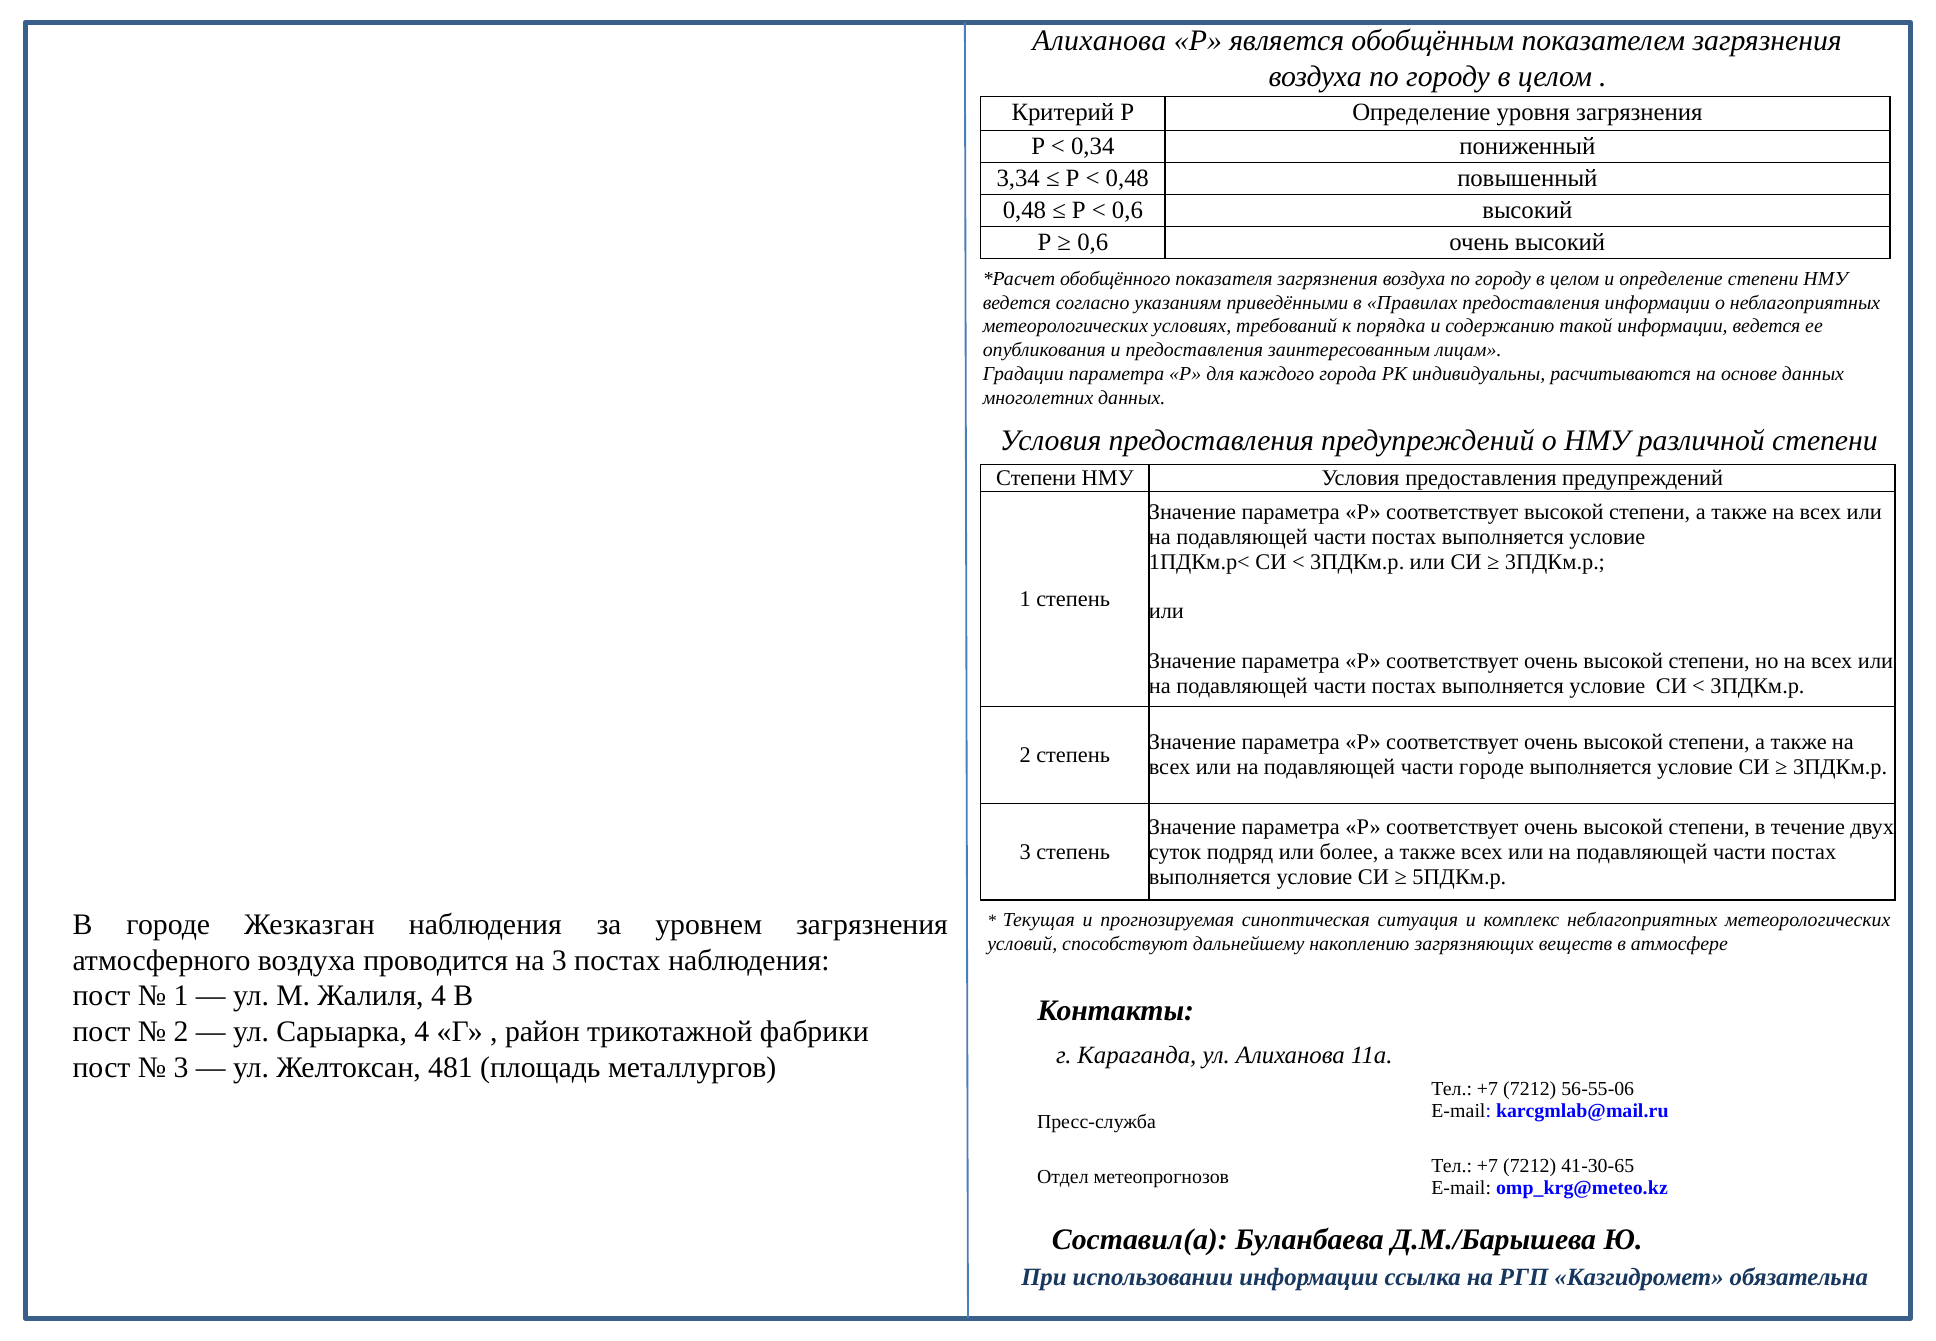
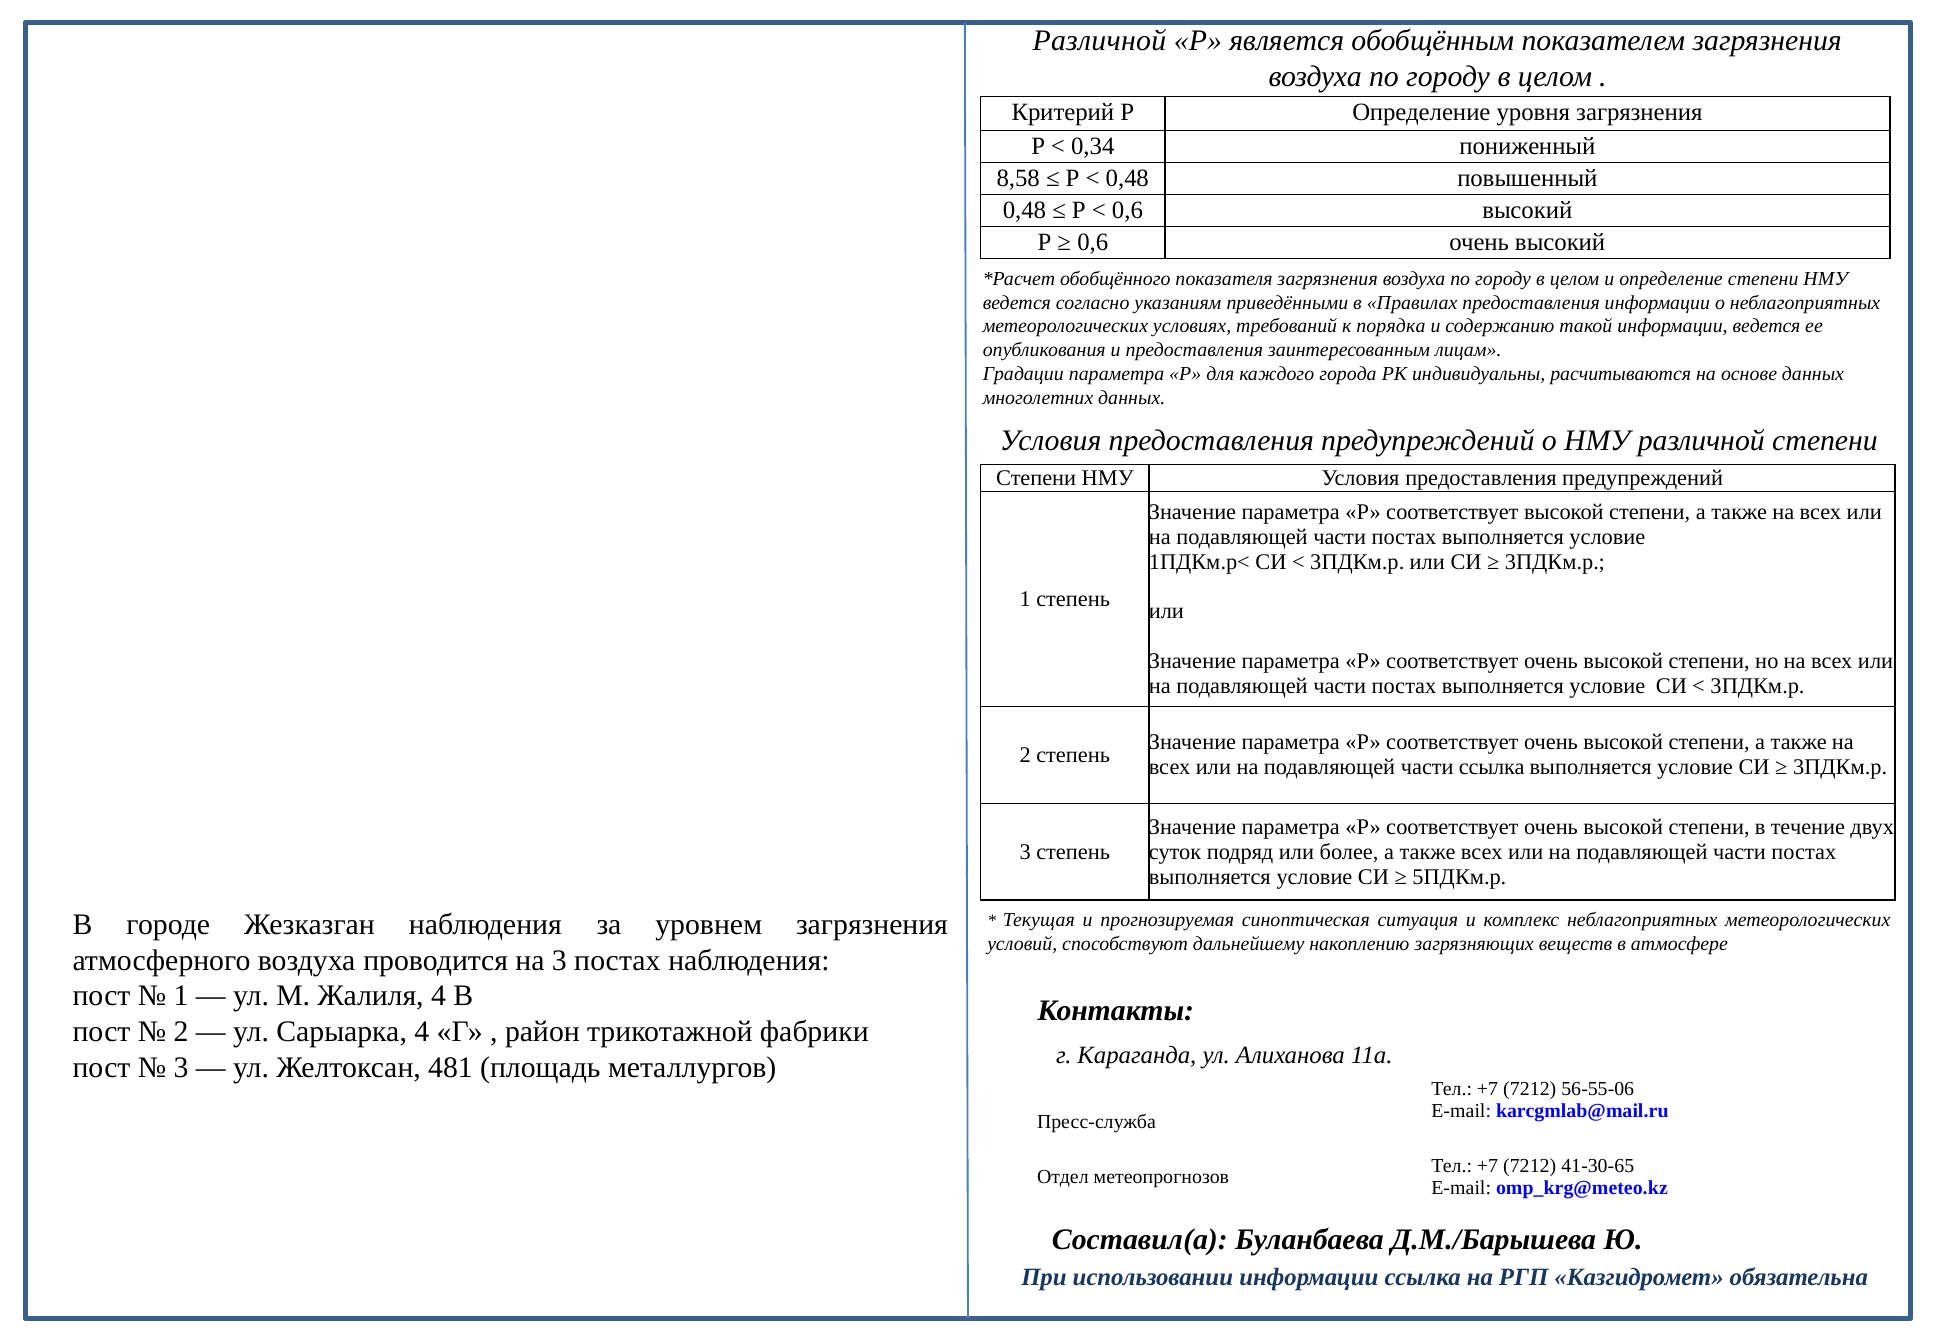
Алиханова: Алиханова -> Различной (1099, 41)
3,34: 3,34 -> 8,58 (1018, 178)
части городе: городе -> ссылка (1492, 767)
